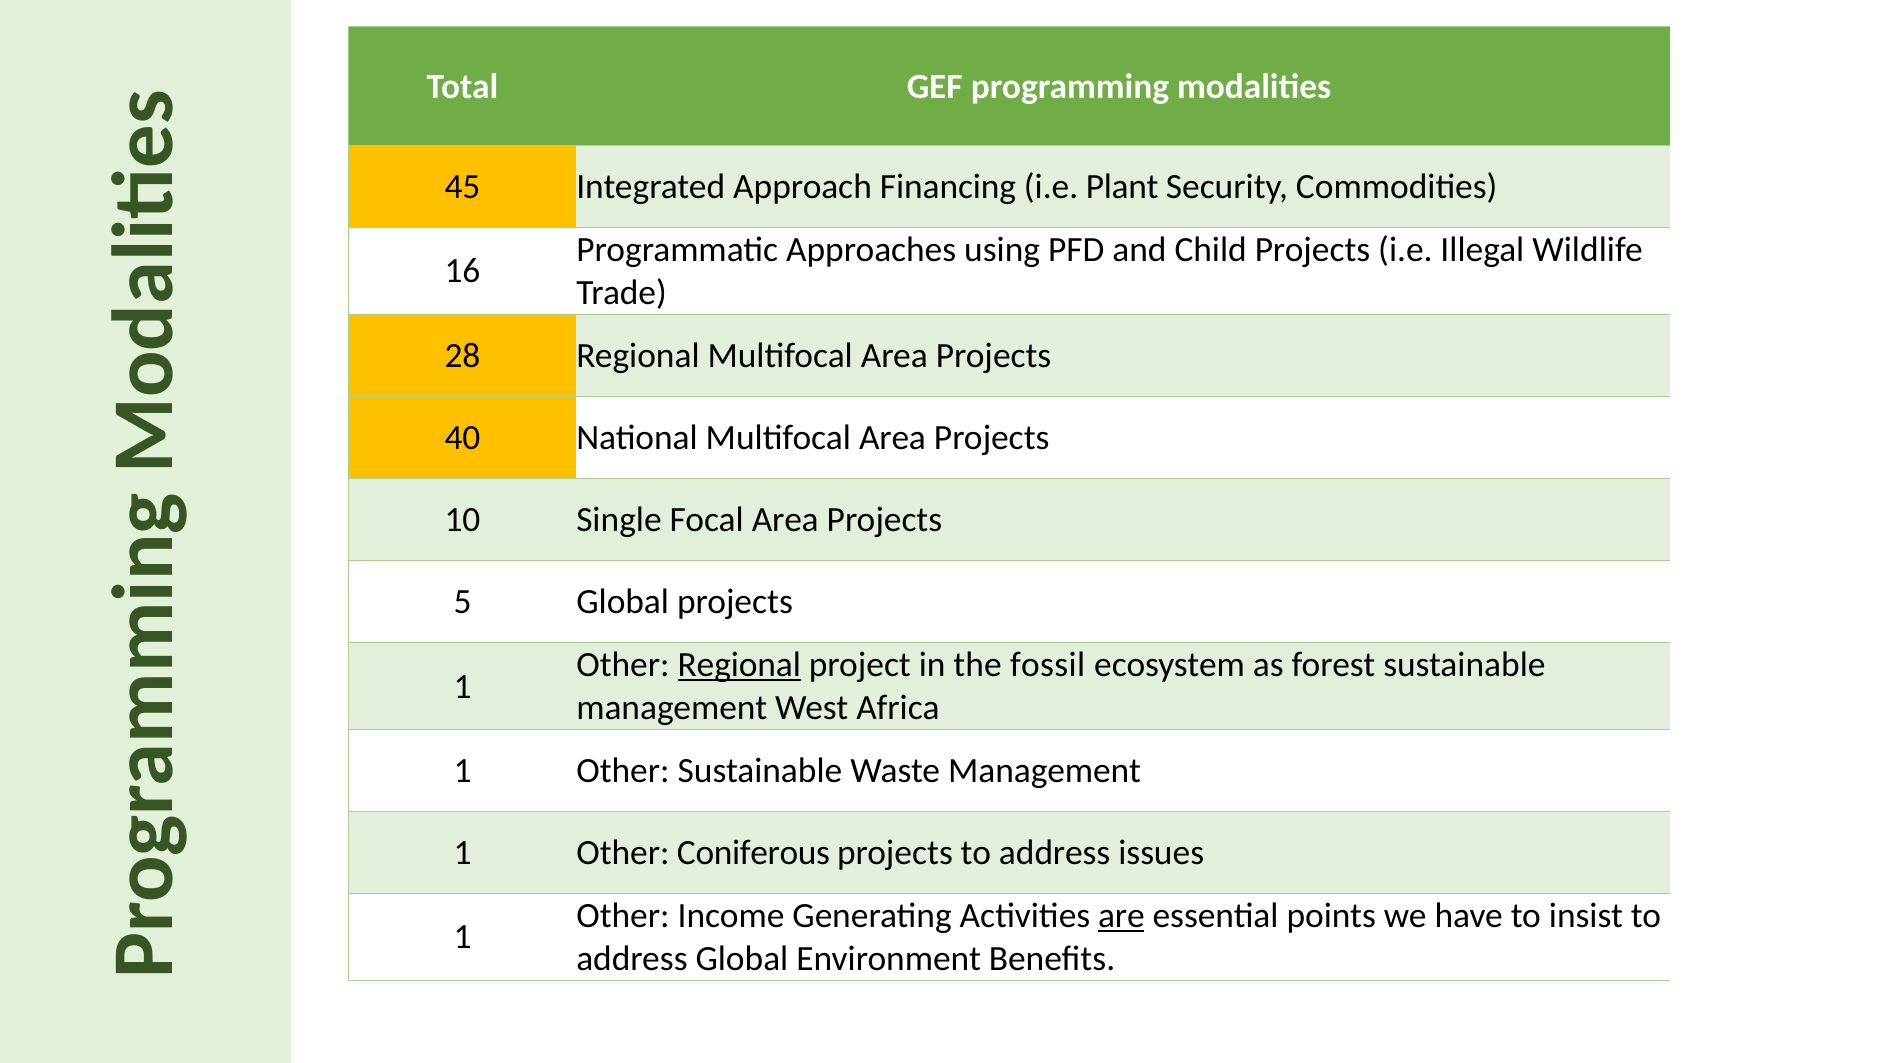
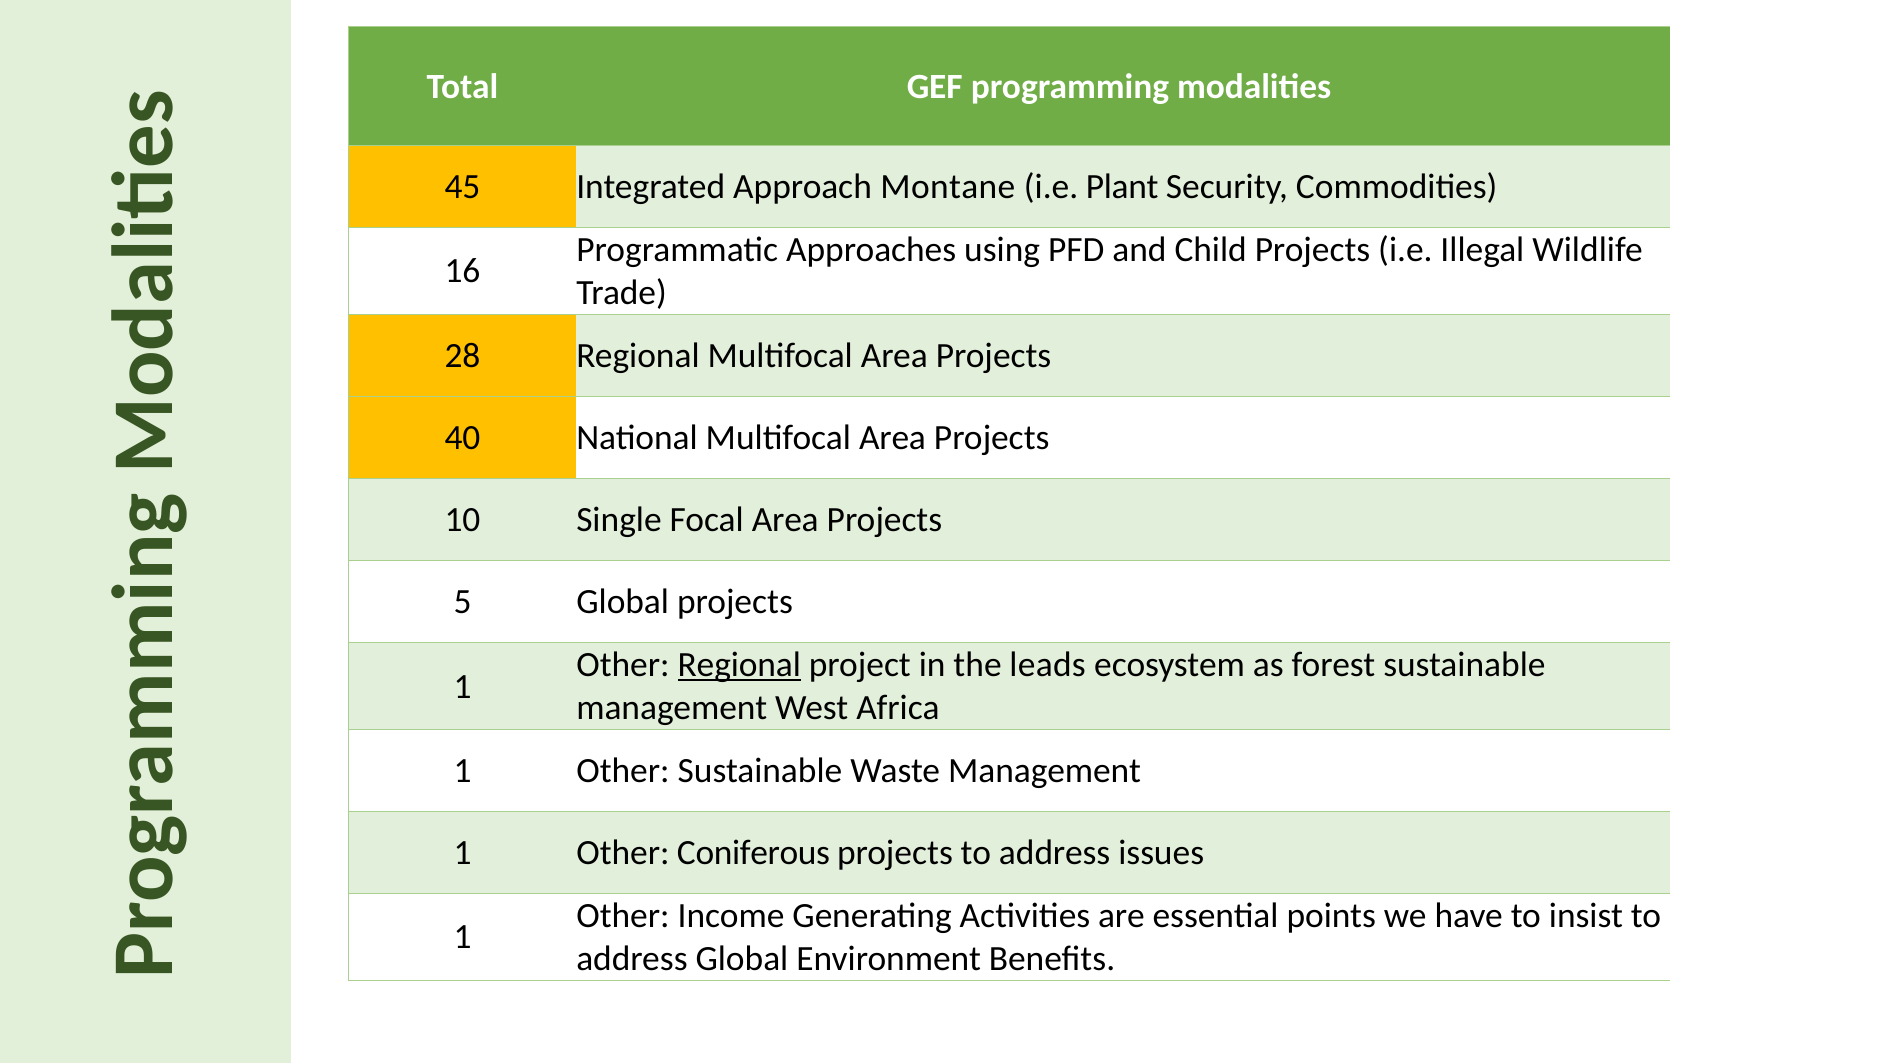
Financing: Financing -> Montane (948, 187)
fossil: fossil -> leads (1048, 665)
are underline: present -> none (1121, 916)
